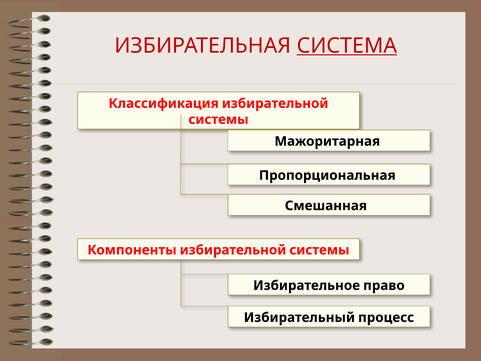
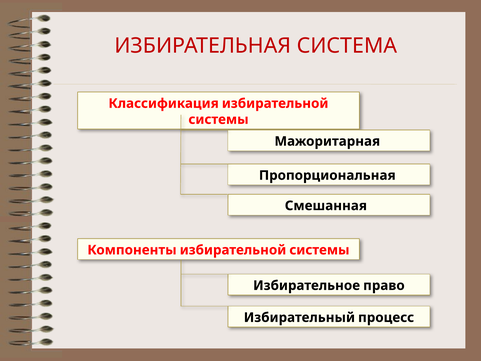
СИСТЕМА underline: present -> none (347, 46)
